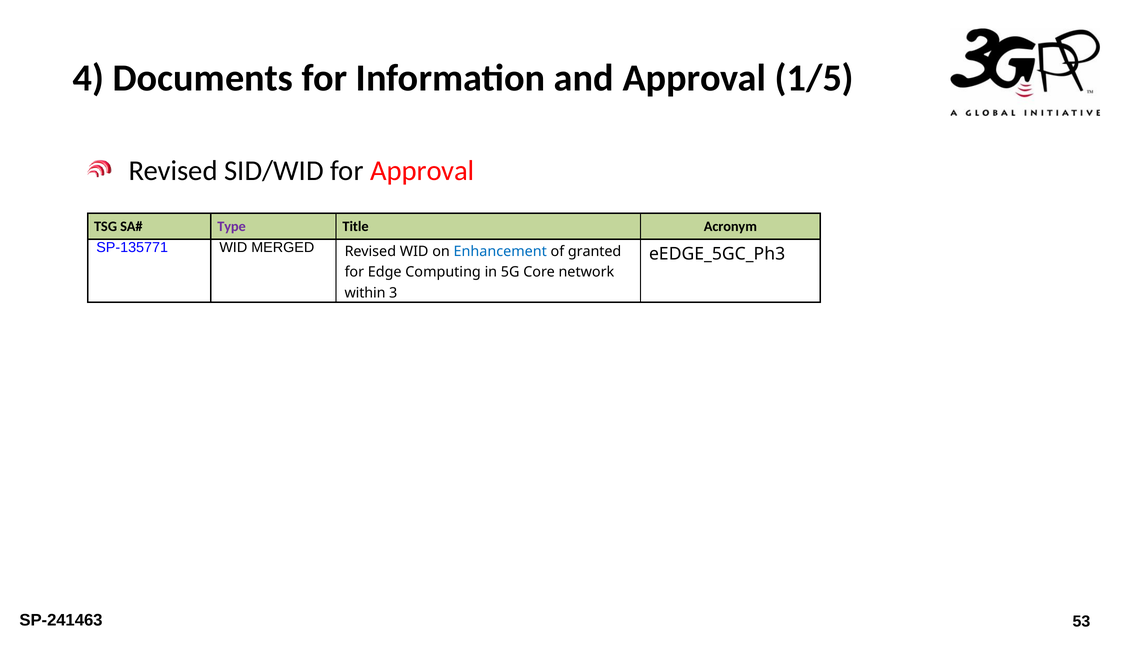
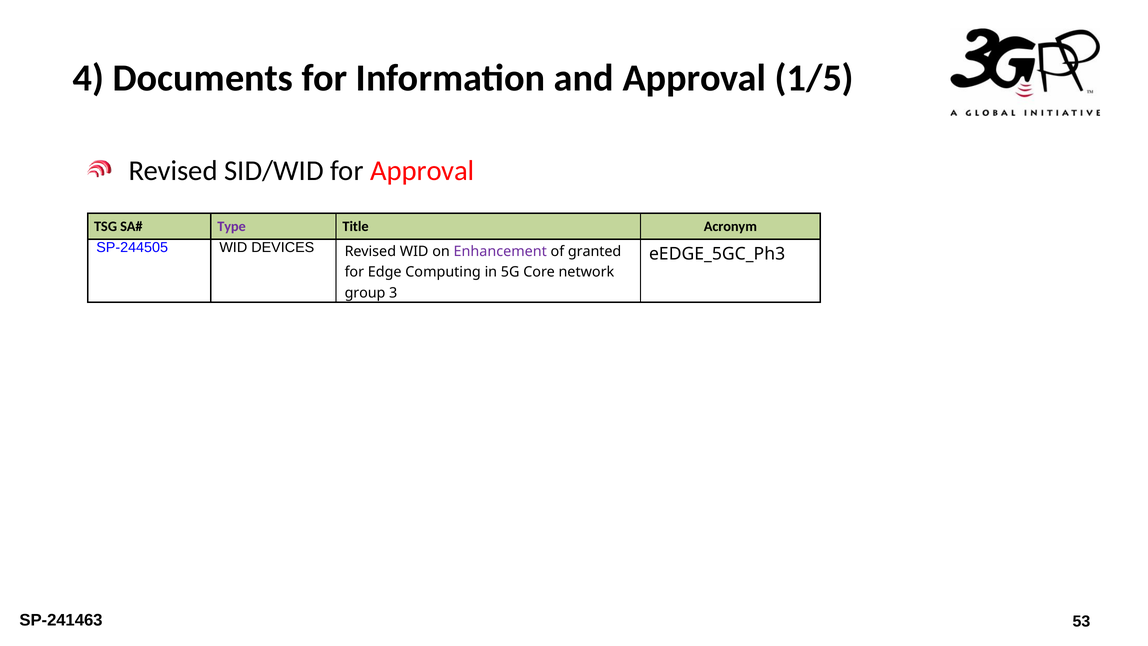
SP-135771: SP-135771 -> SP-244505 (132, 248)
MERGED: MERGED -> DEVICES (283, 248)
Enhancement colour: blue -> purple (500, 251)
within: within -> group (365, 293)
